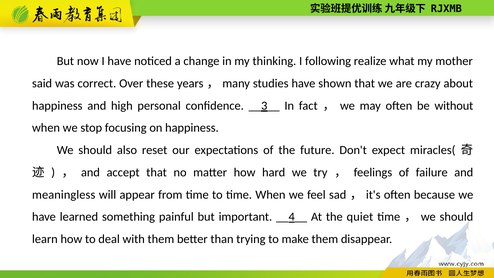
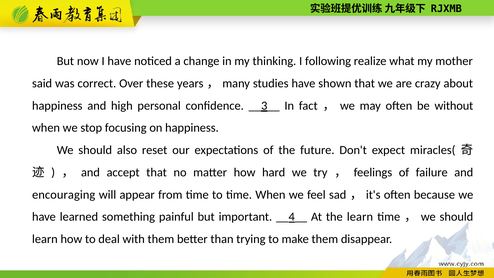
meaningless: meaningless -> encouraging (64, 195)
the quiet: quiet -> learn (360, 217)
